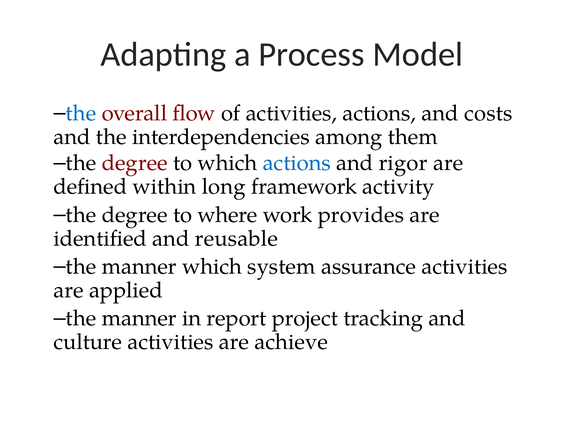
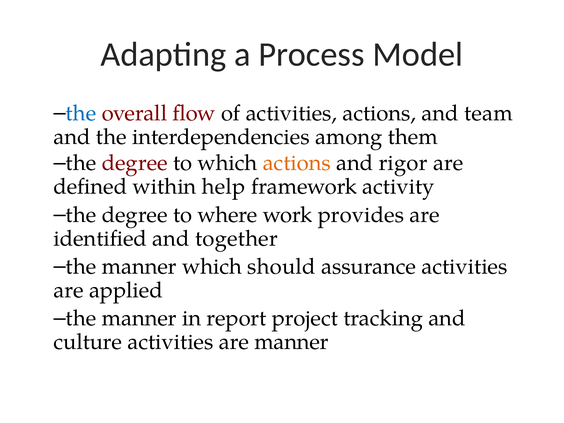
costs: costs -> team (488, 113)
actions colour: blue -> orange (297, 163)
long: long -> help (224, 187)
reusable: reusable -> together (236, 238)
system: system -> should (281, 267)
are achieve: achieve -> manner (291, 342)
